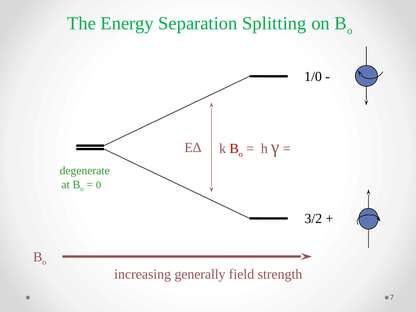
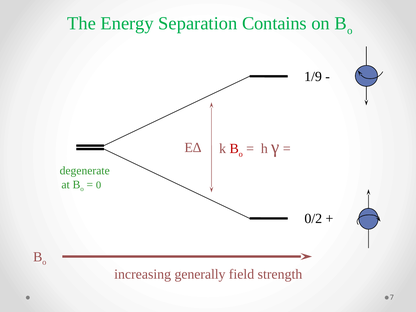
Splitting: Splitting -> Contains (274, 23)
1/0: 1/0 -> 1/9 (313, 77)
3/2: 3/2 -> 0/2 (313, 219)
